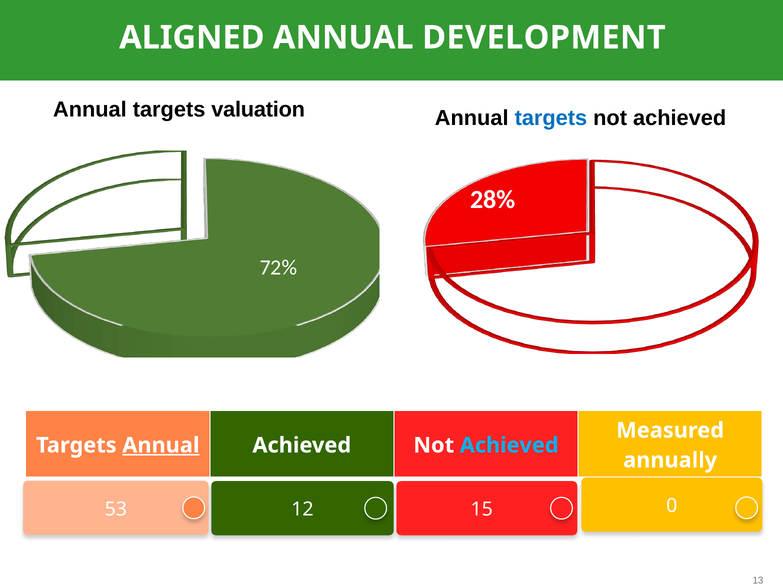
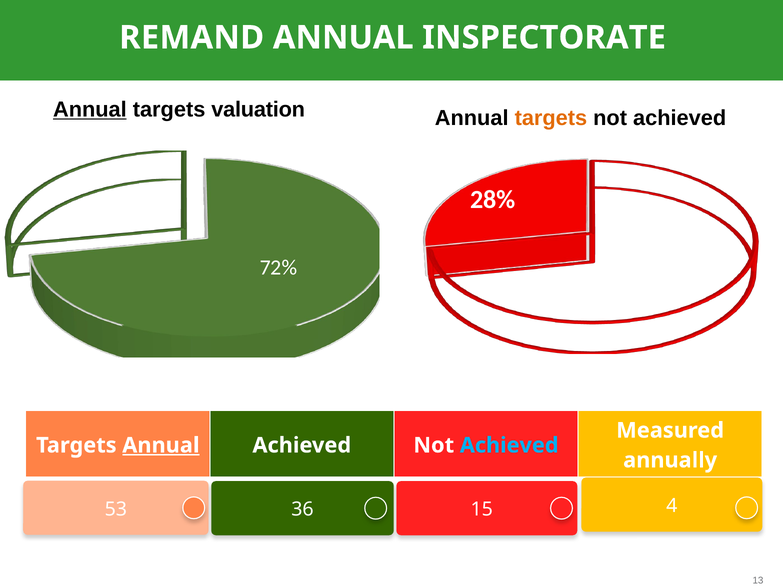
ALIGNED: ALIGNED -> REMAND (192, 38)
DEVELOPMENT: DEVELOPMENT -> INSPECTORATE (544, 38)
Annual underline: none -> present (90, 110)
targets colour: blue -> orange (551, 118)
12: 12 -> 36 (302, 510)
0: 0 -> 4 (672, 506)
